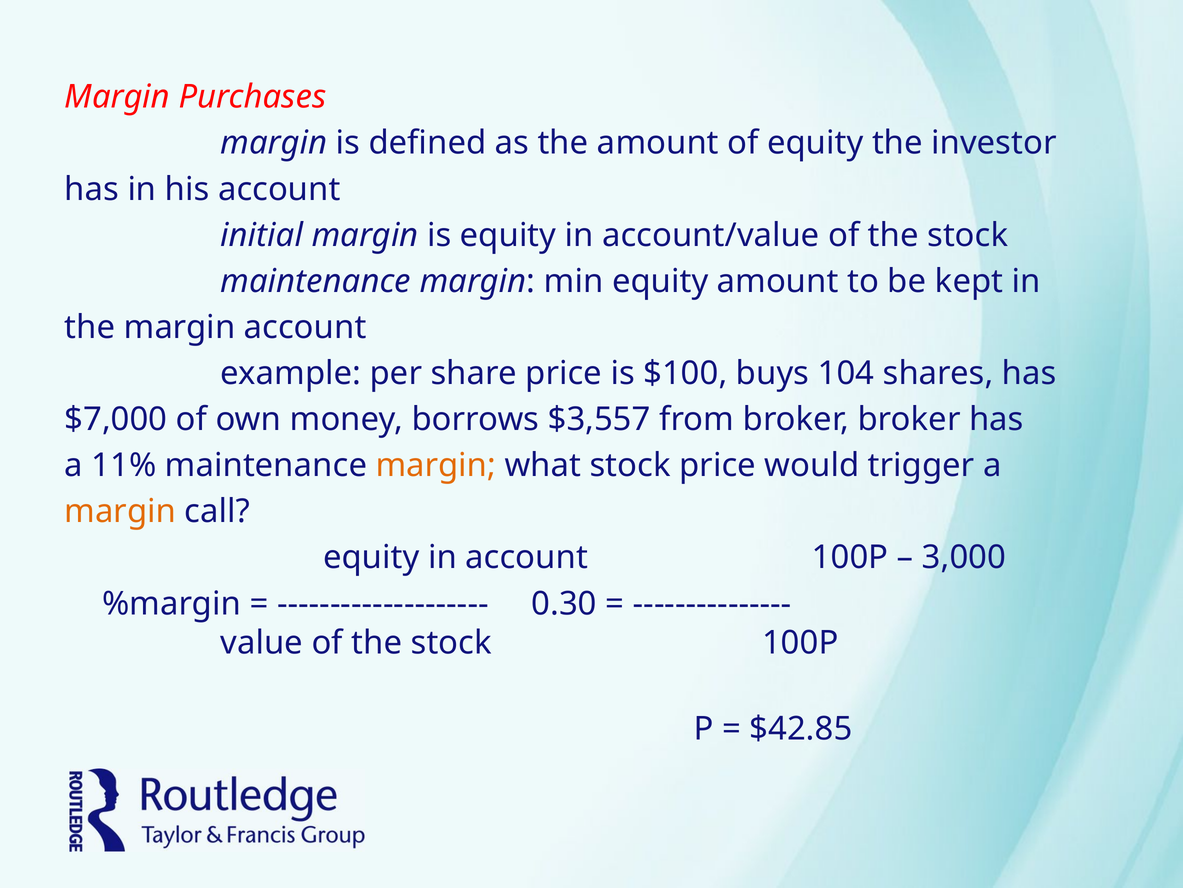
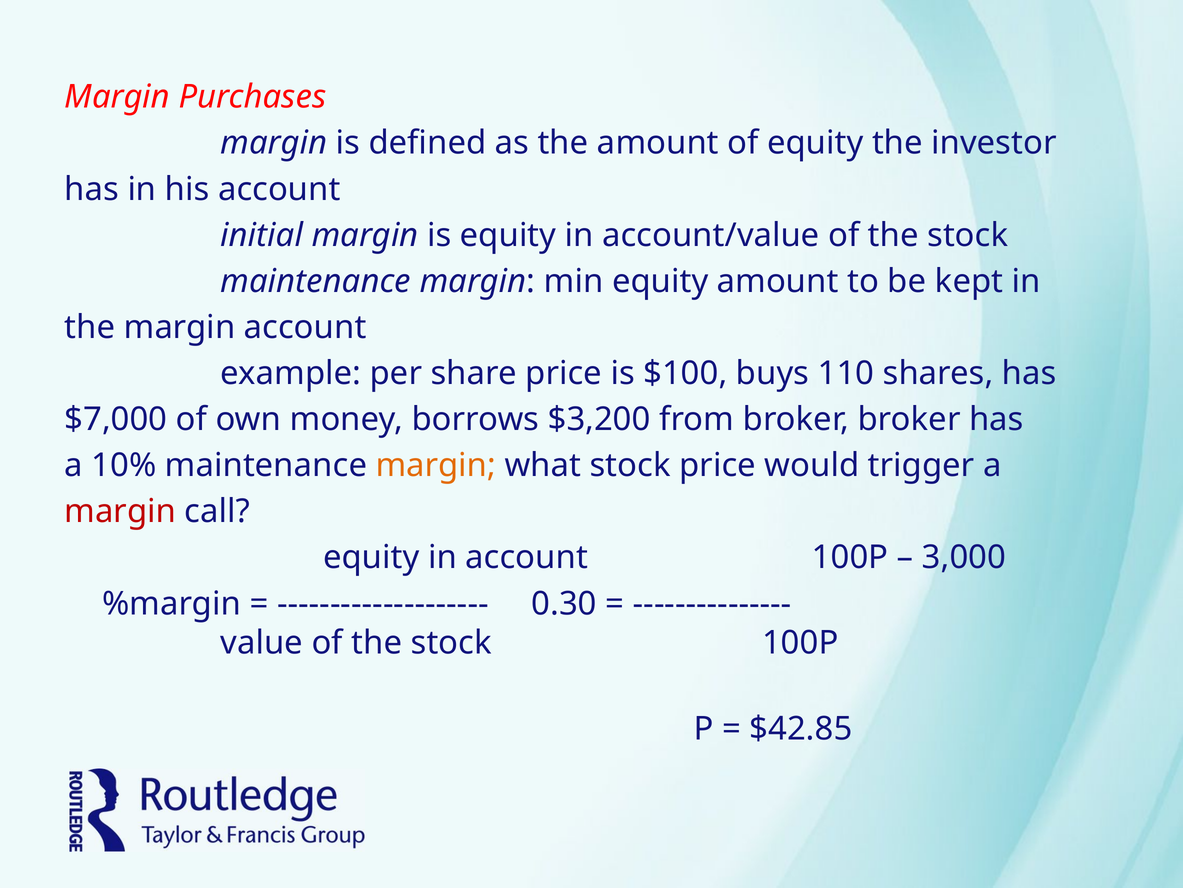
104: 104 -> 110 (846, 373)
$3,557: $3,557 -> $3,200 (599, 419)
11%: 11% -> 10% (124, 465)
margin colour: orange -> red (120, 511)
